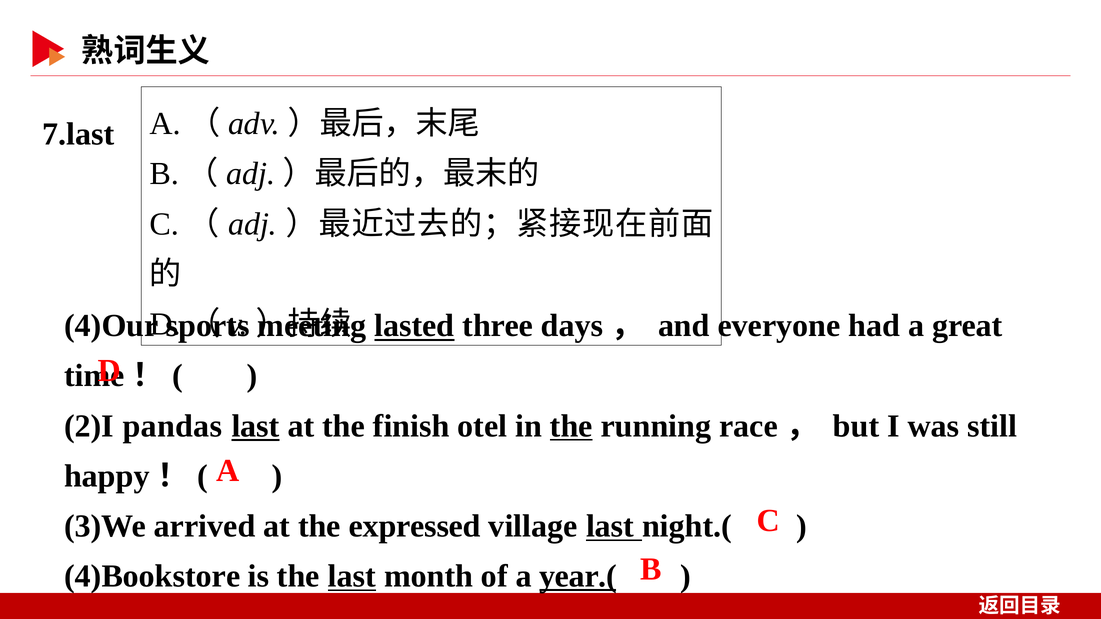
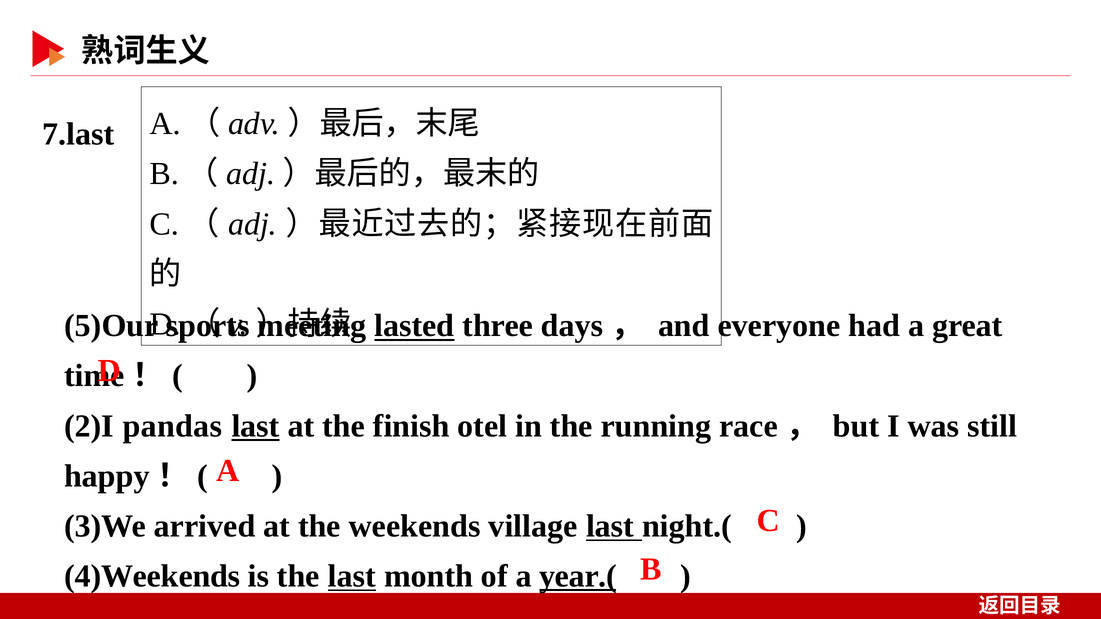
4)Our: 4)Our -> 5)Our (111, 326)
the underline: present -> none (571, 426)
expressed: expressed -> weekends (415, 526)
4)Bookstore: 4)Bookstore -> 4)Weekends (152, 576)
